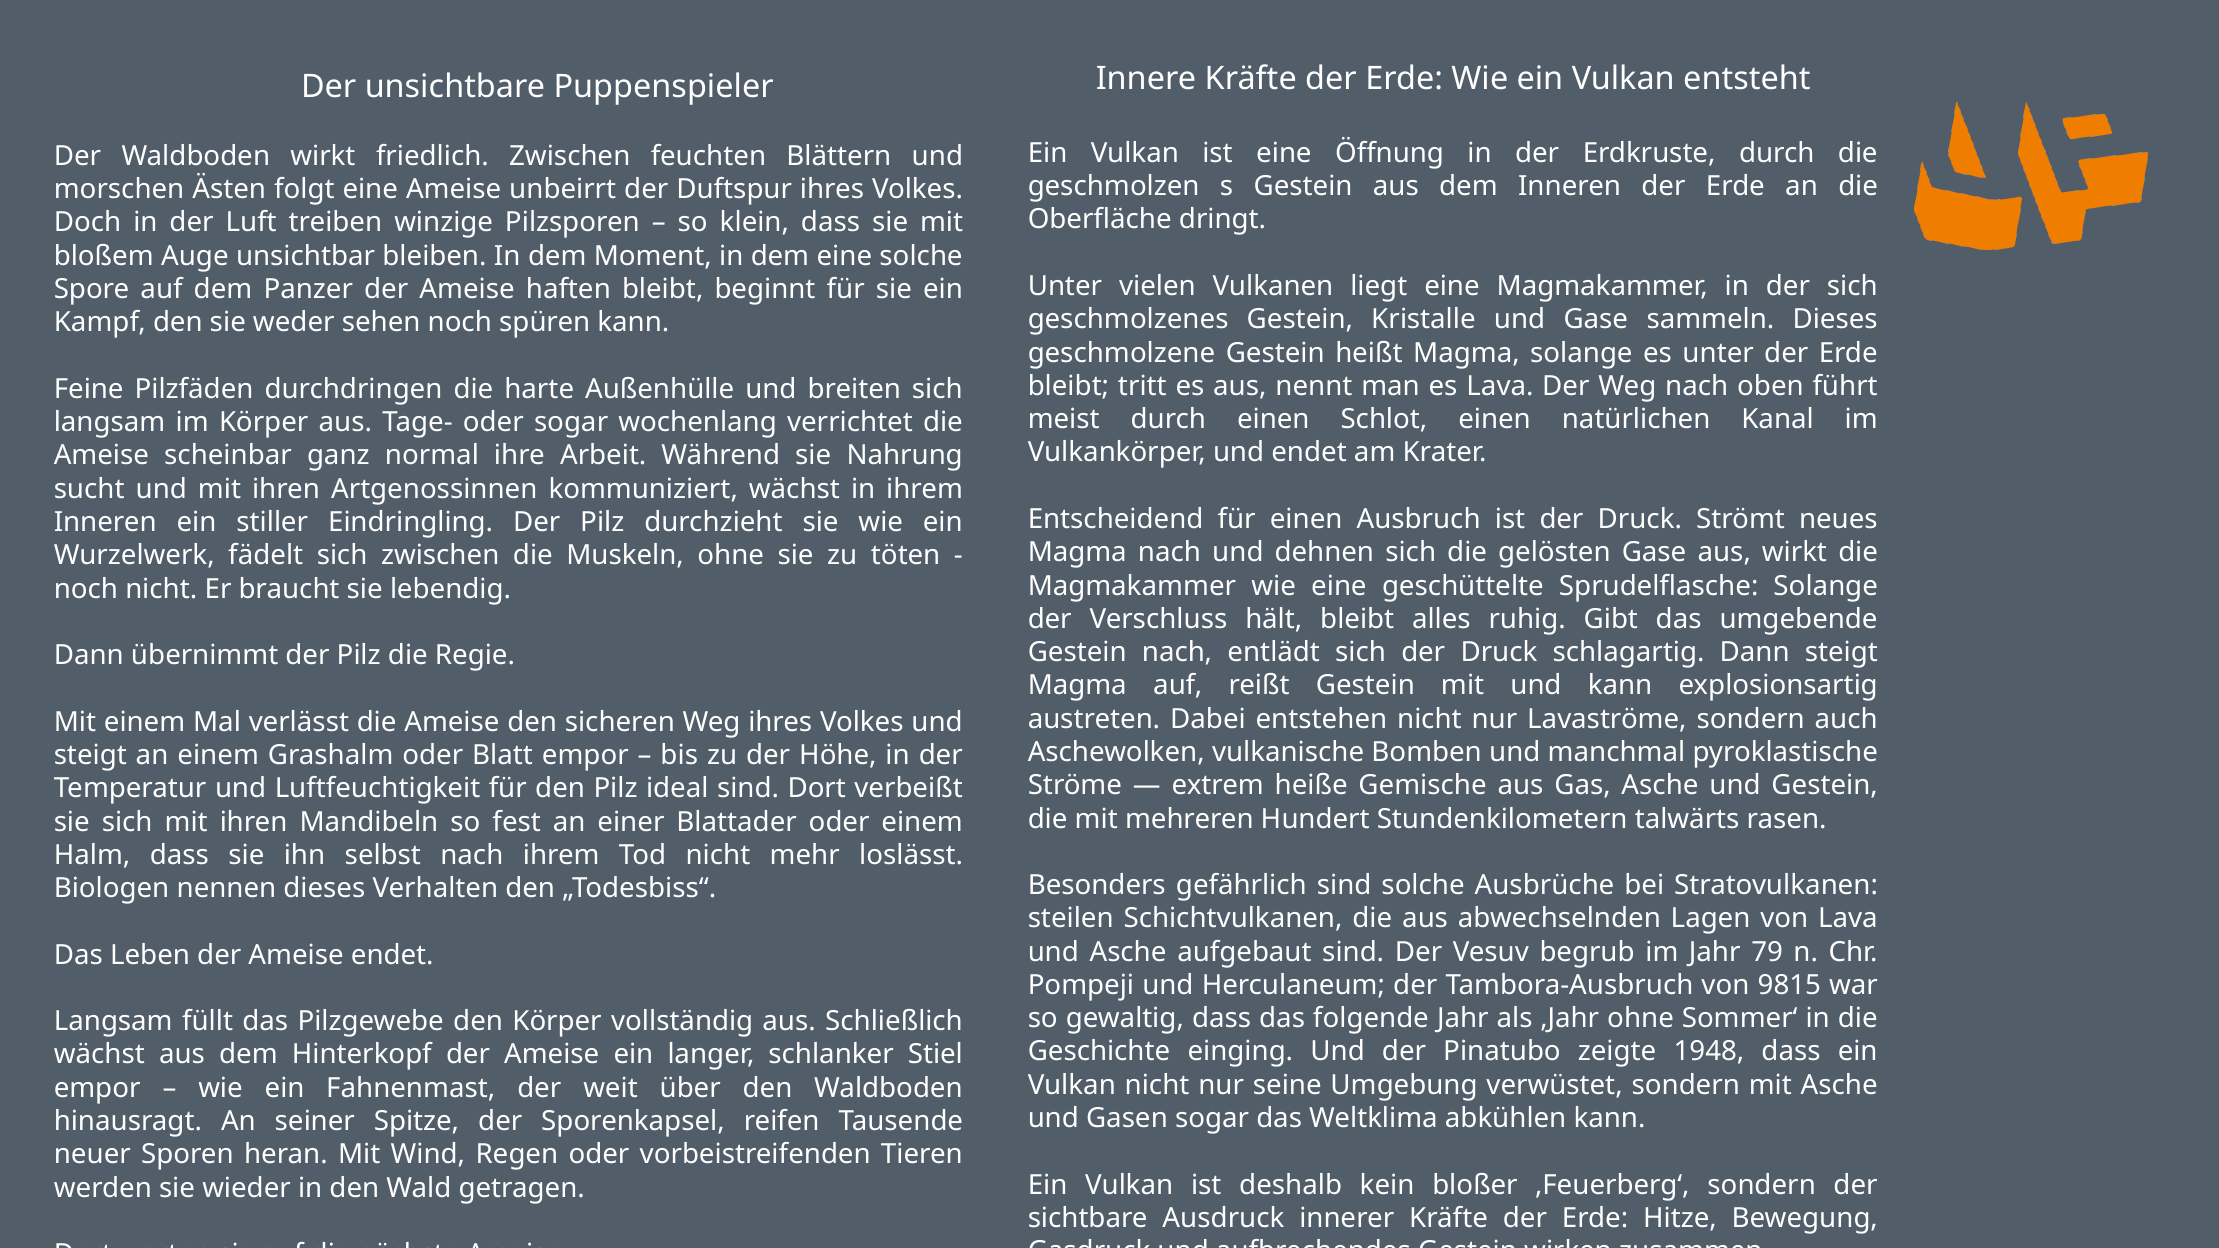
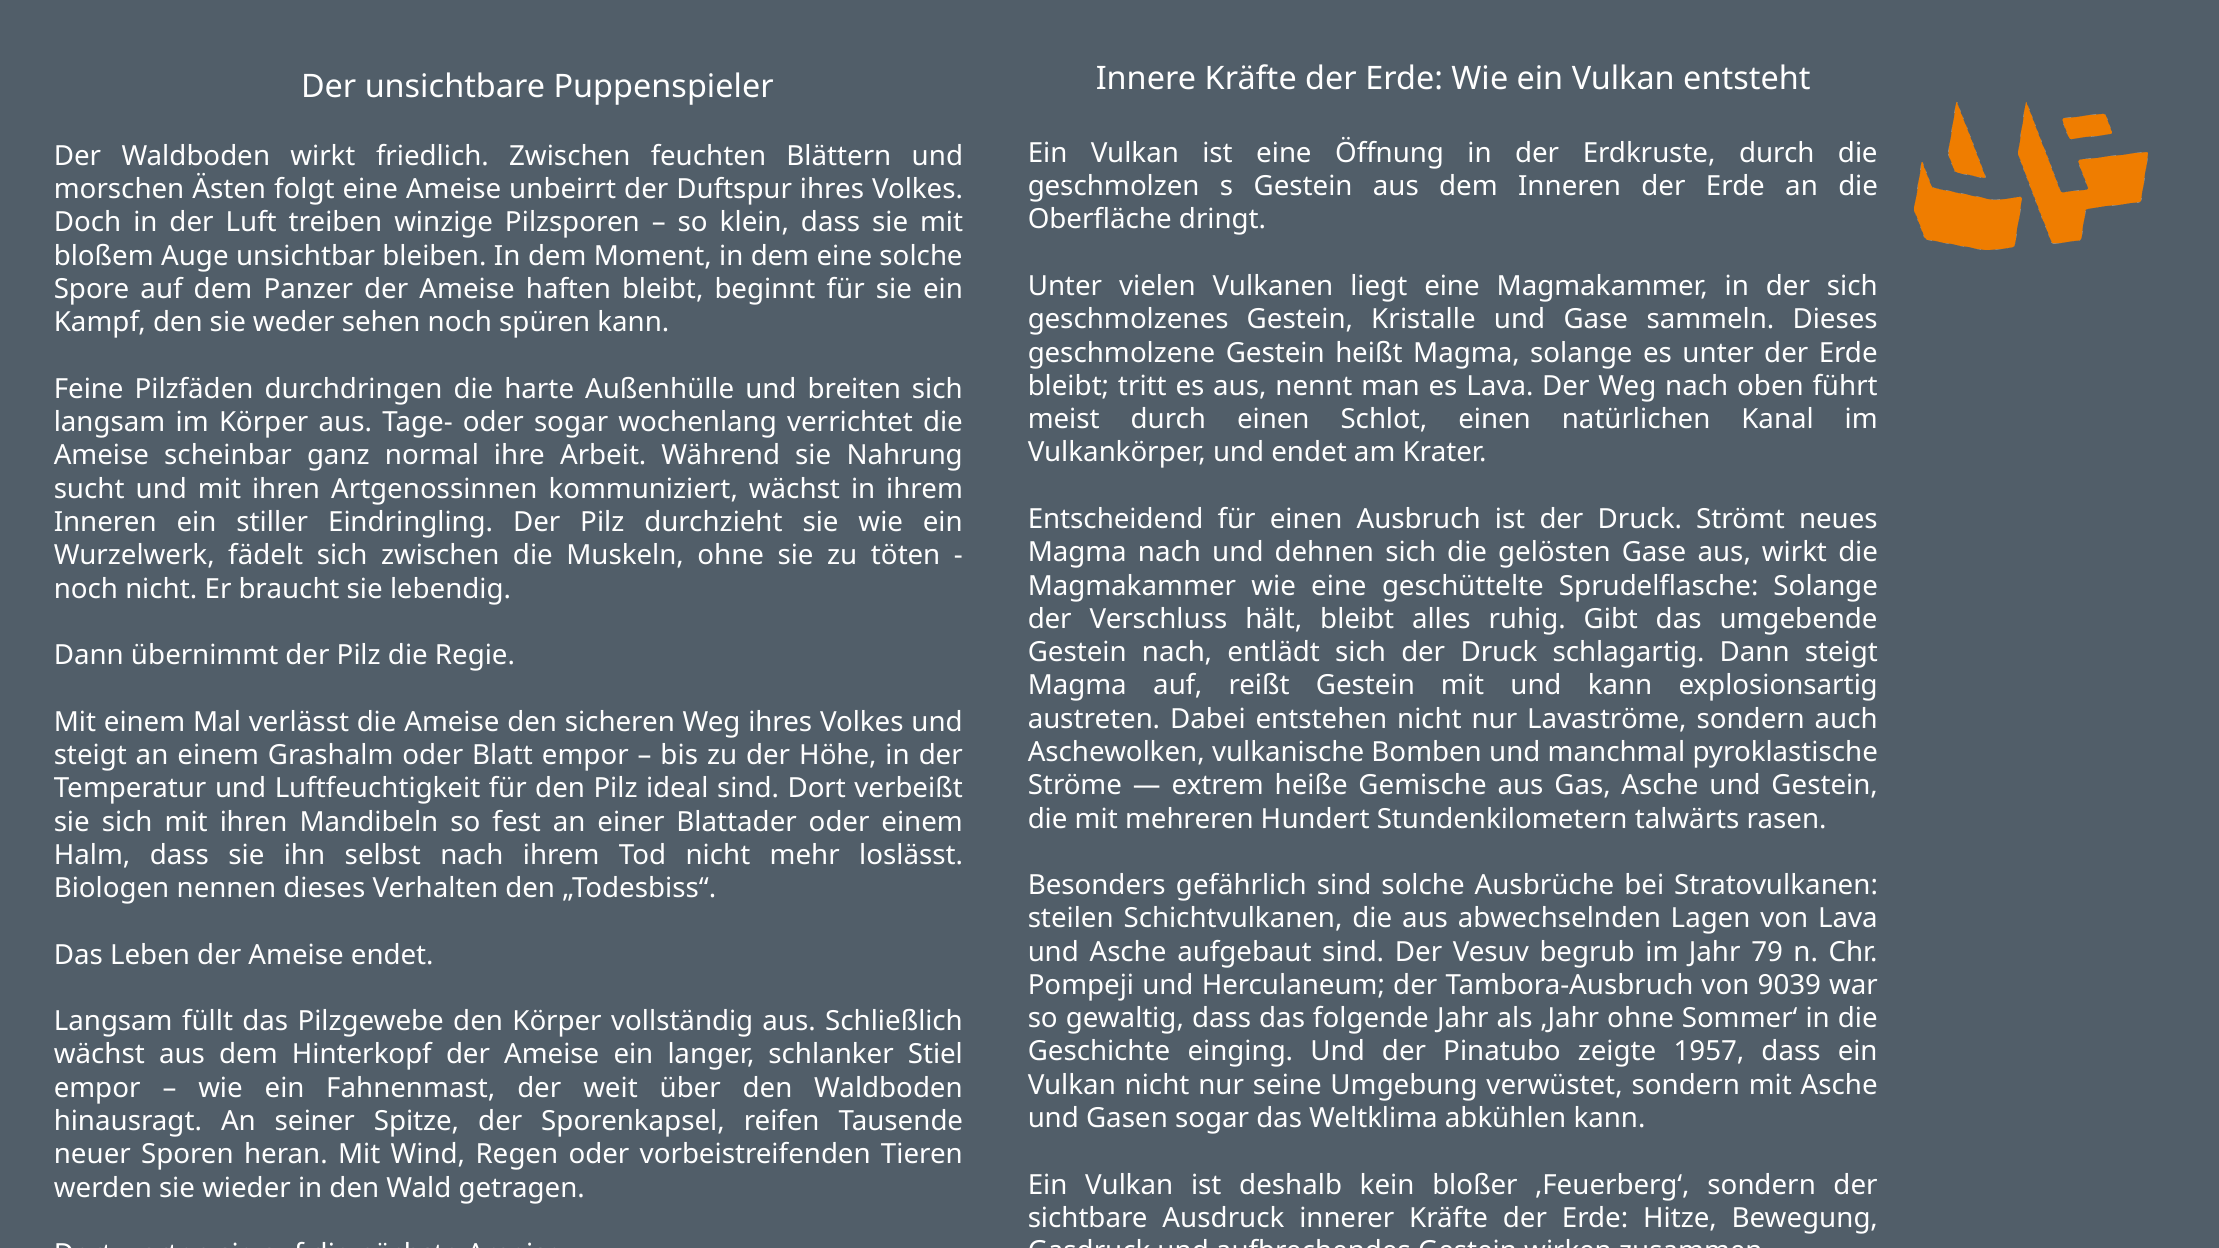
9815: 9815 -> 9039 (1789, 985)
1948: 1948 -> 1957 (1709, 1052)
